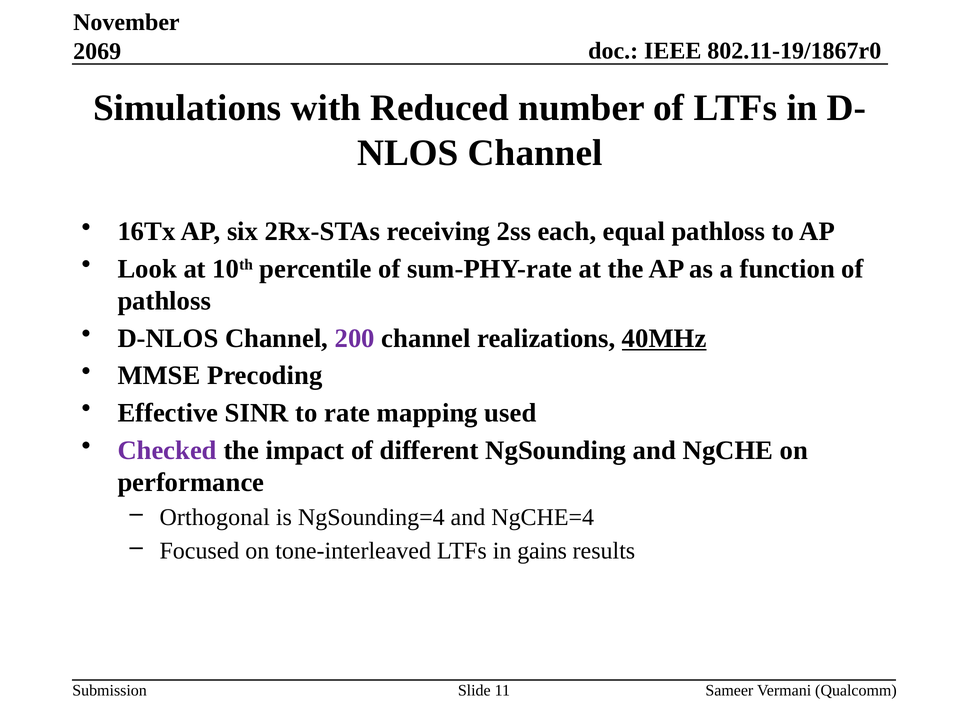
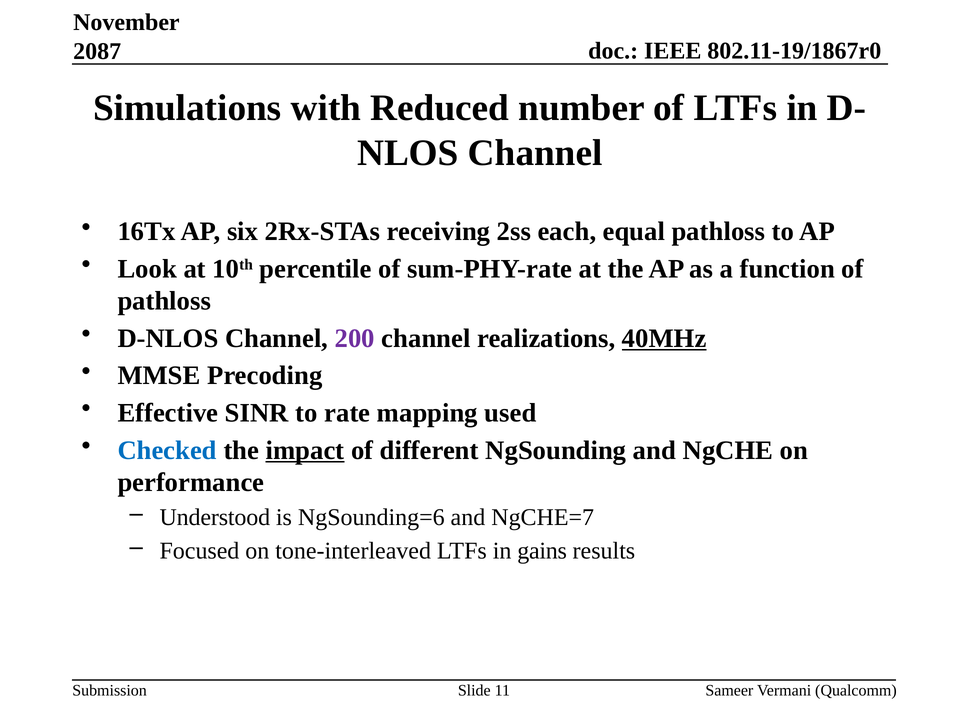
2069: 2069 -> 2087 (97, 51)
Checked colour: purple -> blue (167, 450)
impact underline: none -> present (305, 450)
Orthogonal: Orthogonal -> Understood (215, 517)
NgSounding=4: NgSounding=4 -> NgSounding=6 (371, 517)
NgCHE=4: NgCHE=4 -> NgCHE=7 (543, 517)
